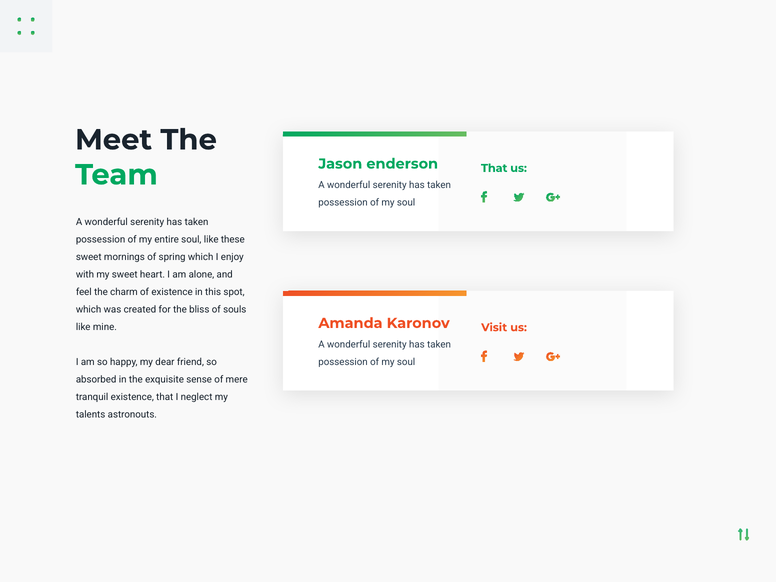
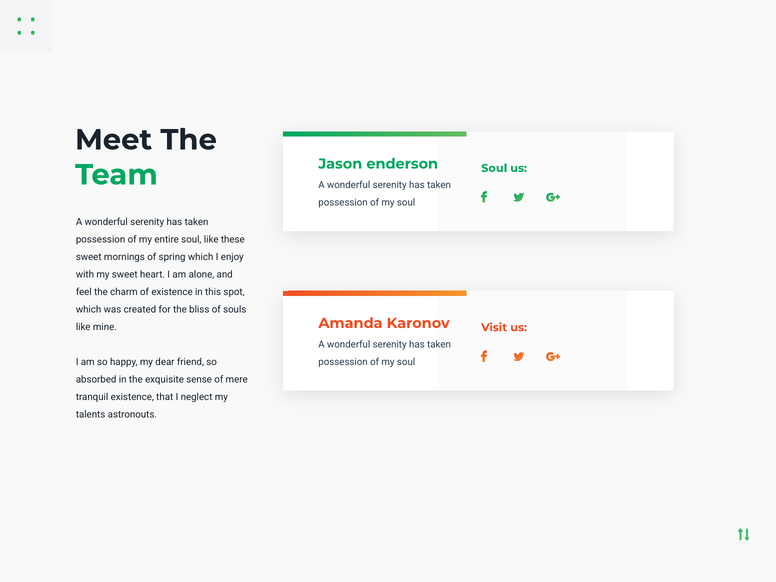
That: That -> Soul (494, 168)
